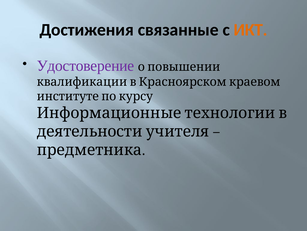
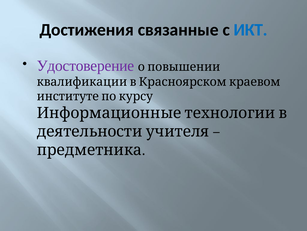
ИКТ colour: orange -> blue (251, 30)
